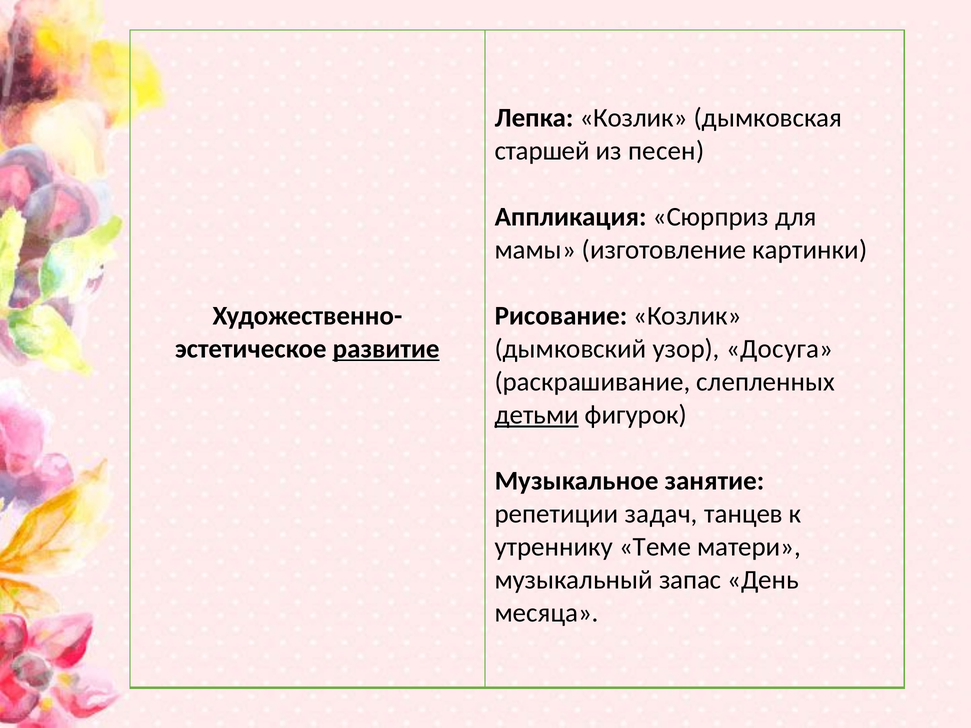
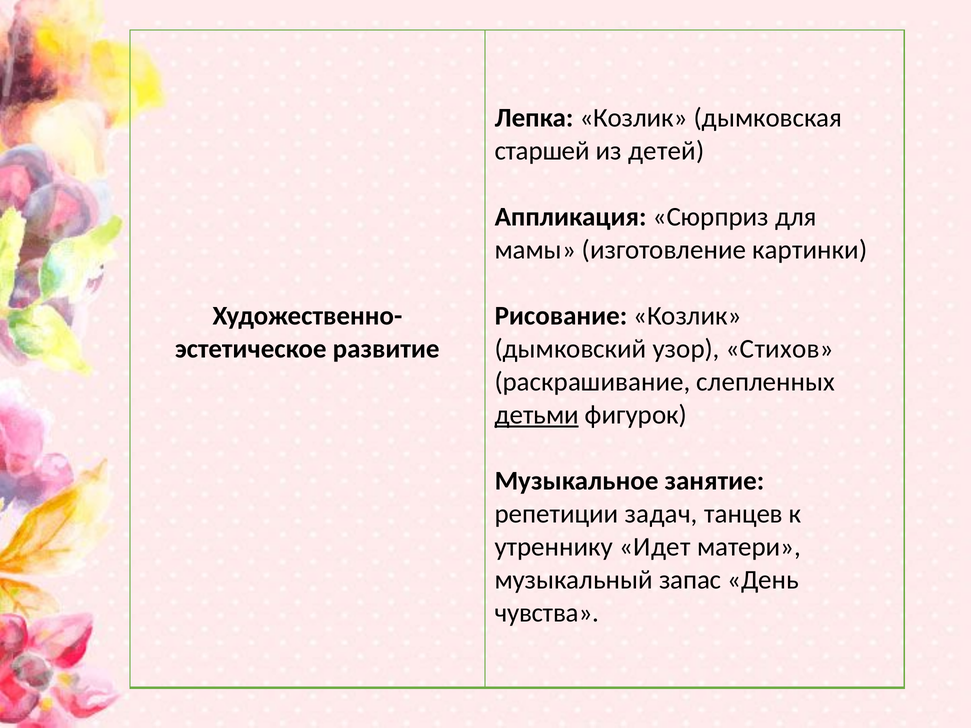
песен: песен -> детей (666, 151)
развитие underline: present -> none (386, 349)
Досуга: Досуга -> Стихов (780, 349)
Теме: Теме -> Идет (655, 547)
месяца: месяца -> чувства (547, 613)
